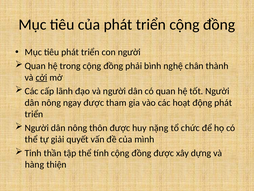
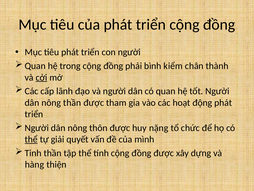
nghệ: nghệ -> kiểm (173, 66)
nông ngay: ngay -> thần (72, 102)
thể underline: none -> present (31, 139)
